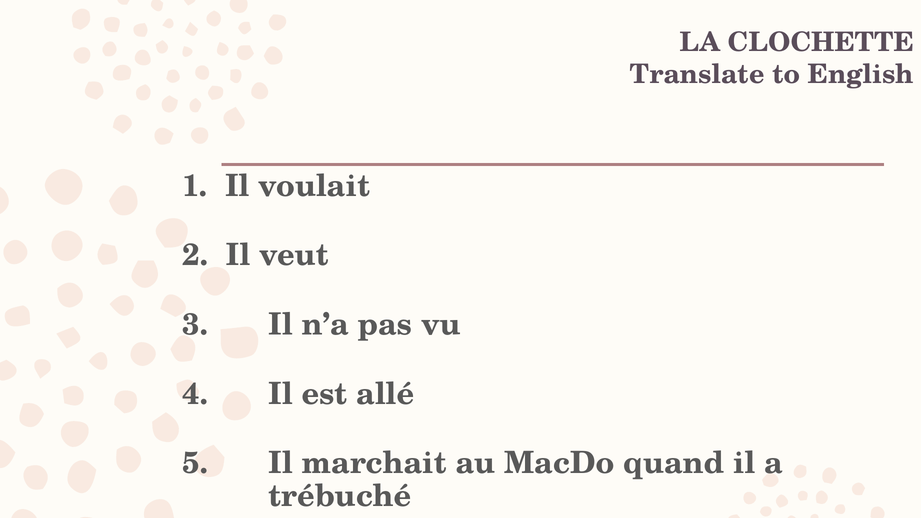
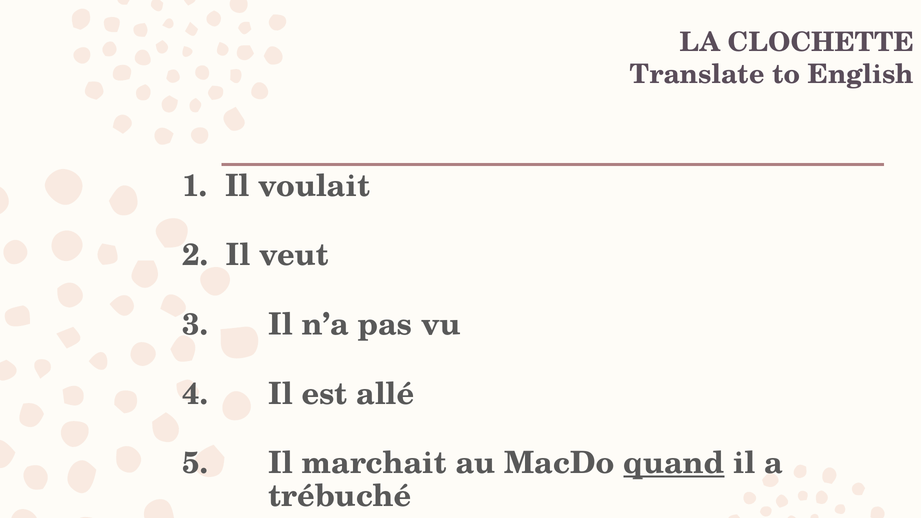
quand underline: none -> present (674, 463)
